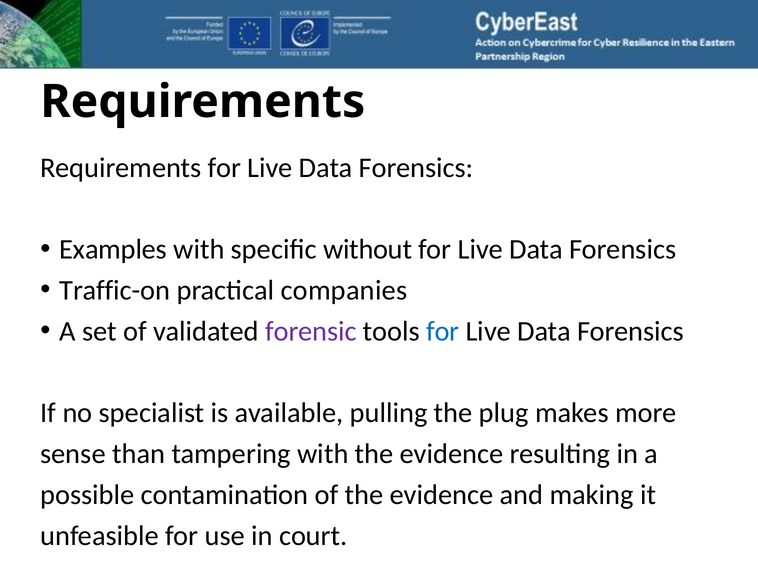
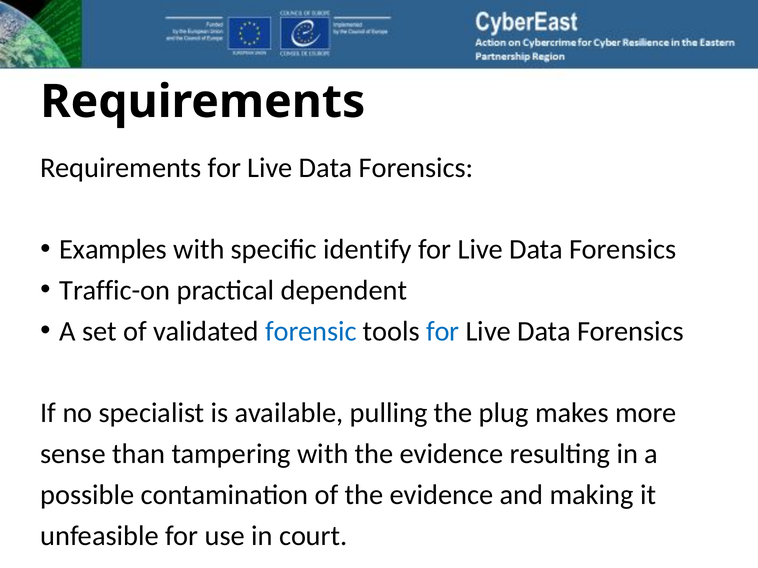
without: without -> identify (367, 250)
companies: companies -> dependent (344, 291)
forensic colour: purple -> blue (311, 332)
